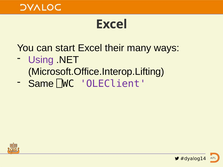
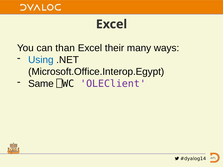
start: start -> than (65, 48)
Using colour: purple -> blue (41, 60)
Microsoft.Office.Interop.Lifting: Microsoft.Office.Interop.Lifting -> Microsoft.Office.Interop.Egypt (96, 72)
